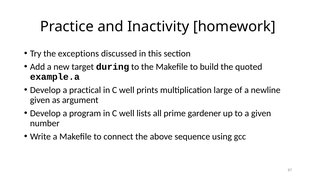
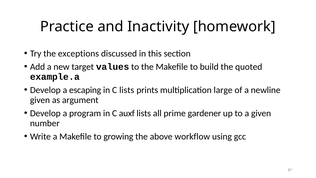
during: during -> values (113, 67)
practical: practical -> escaping (85, 90)
well: well -> lists (127, 90)
program in C well: well -> auxf (127, 113)
connect: connect -> growing (118, 136)
sequence: sequence -> workflow (192, 136)
